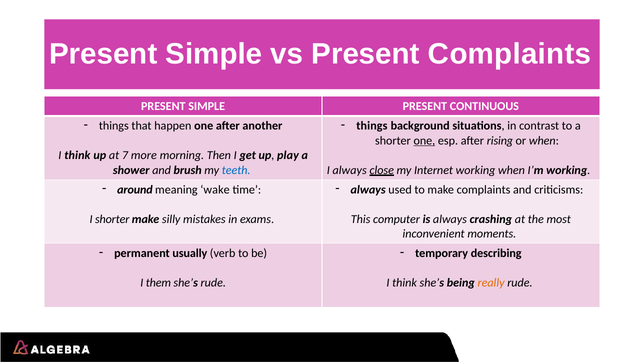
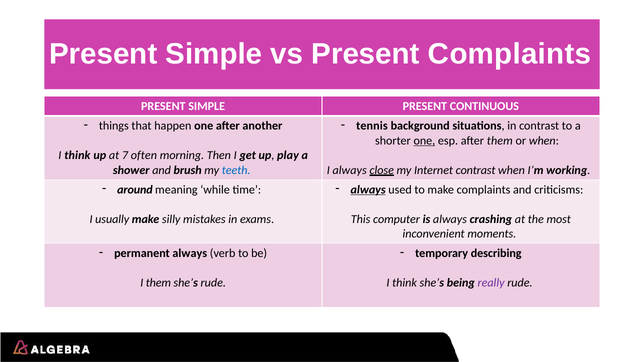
things: things -> tennis (372, 126)
after rising: rising -> them (500, 141)
more: more -> often (144, 155)
Internet working: working -> contrast (476, 170)
wake: wake -> while (215, 190)
always underline: none -> present (368, 190)
I shorter: shorter -> usually (112, 219)
permanent usually: usually -> always (190, 254)
really colour: orange -> purple (491, 283)
